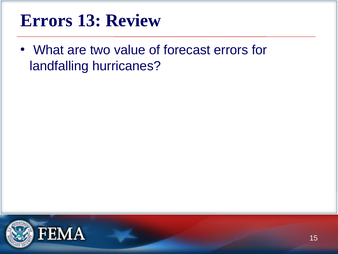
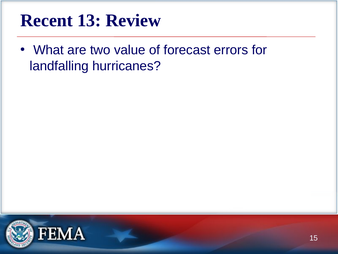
Errors: Errors -> Recent (47, 20)
